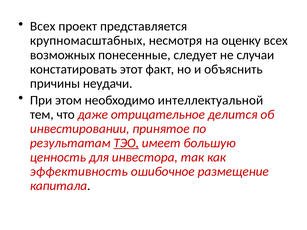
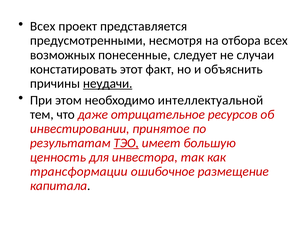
крупномасштабных: крупномасштабных -> предусмотренными (88, 41)
оценку: оценку -> отбора (241, 41)
неудачи underline: none -> present (108, 84)
делится: делится -> ресурсов (233, 115)
эффективность: эффективность -> трансформации (79, 172)
